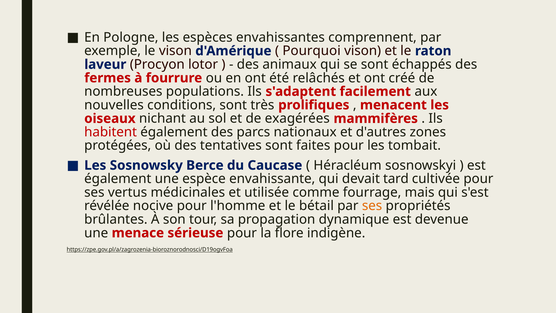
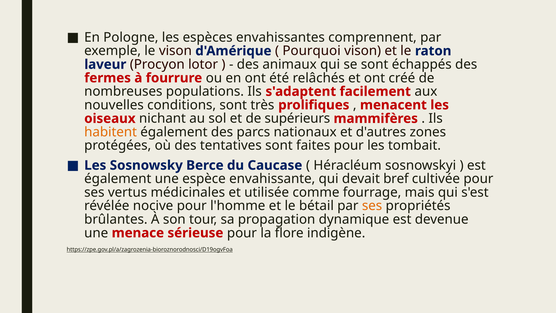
exagérées: exagérées -> supérieurs (297, 118)
habitent colour: red -> orange (111, 132)
tard: tard -> bref (396, 179)
